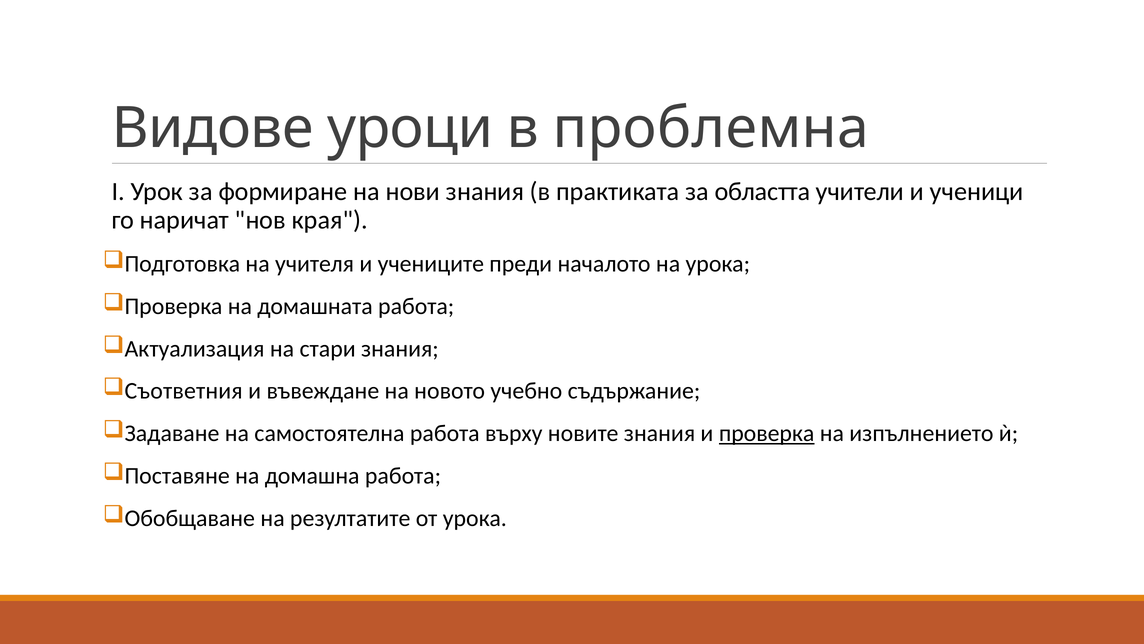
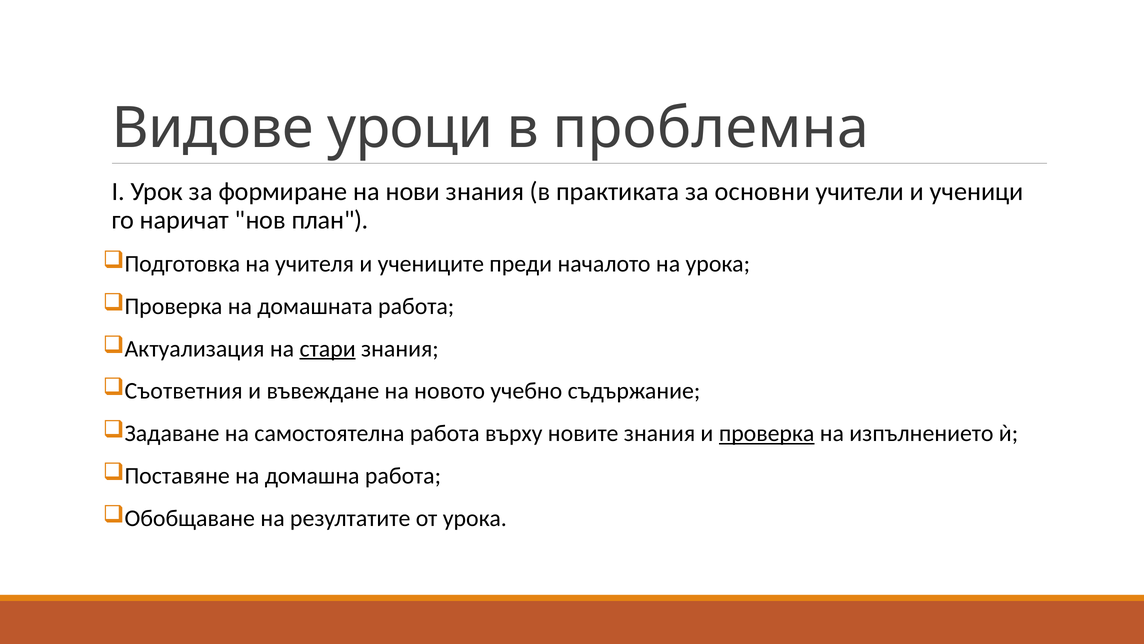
областта: областта -> основни (762, 191)
края: края -> план (330, 220)
стари underline: none -> present (328, 348)
